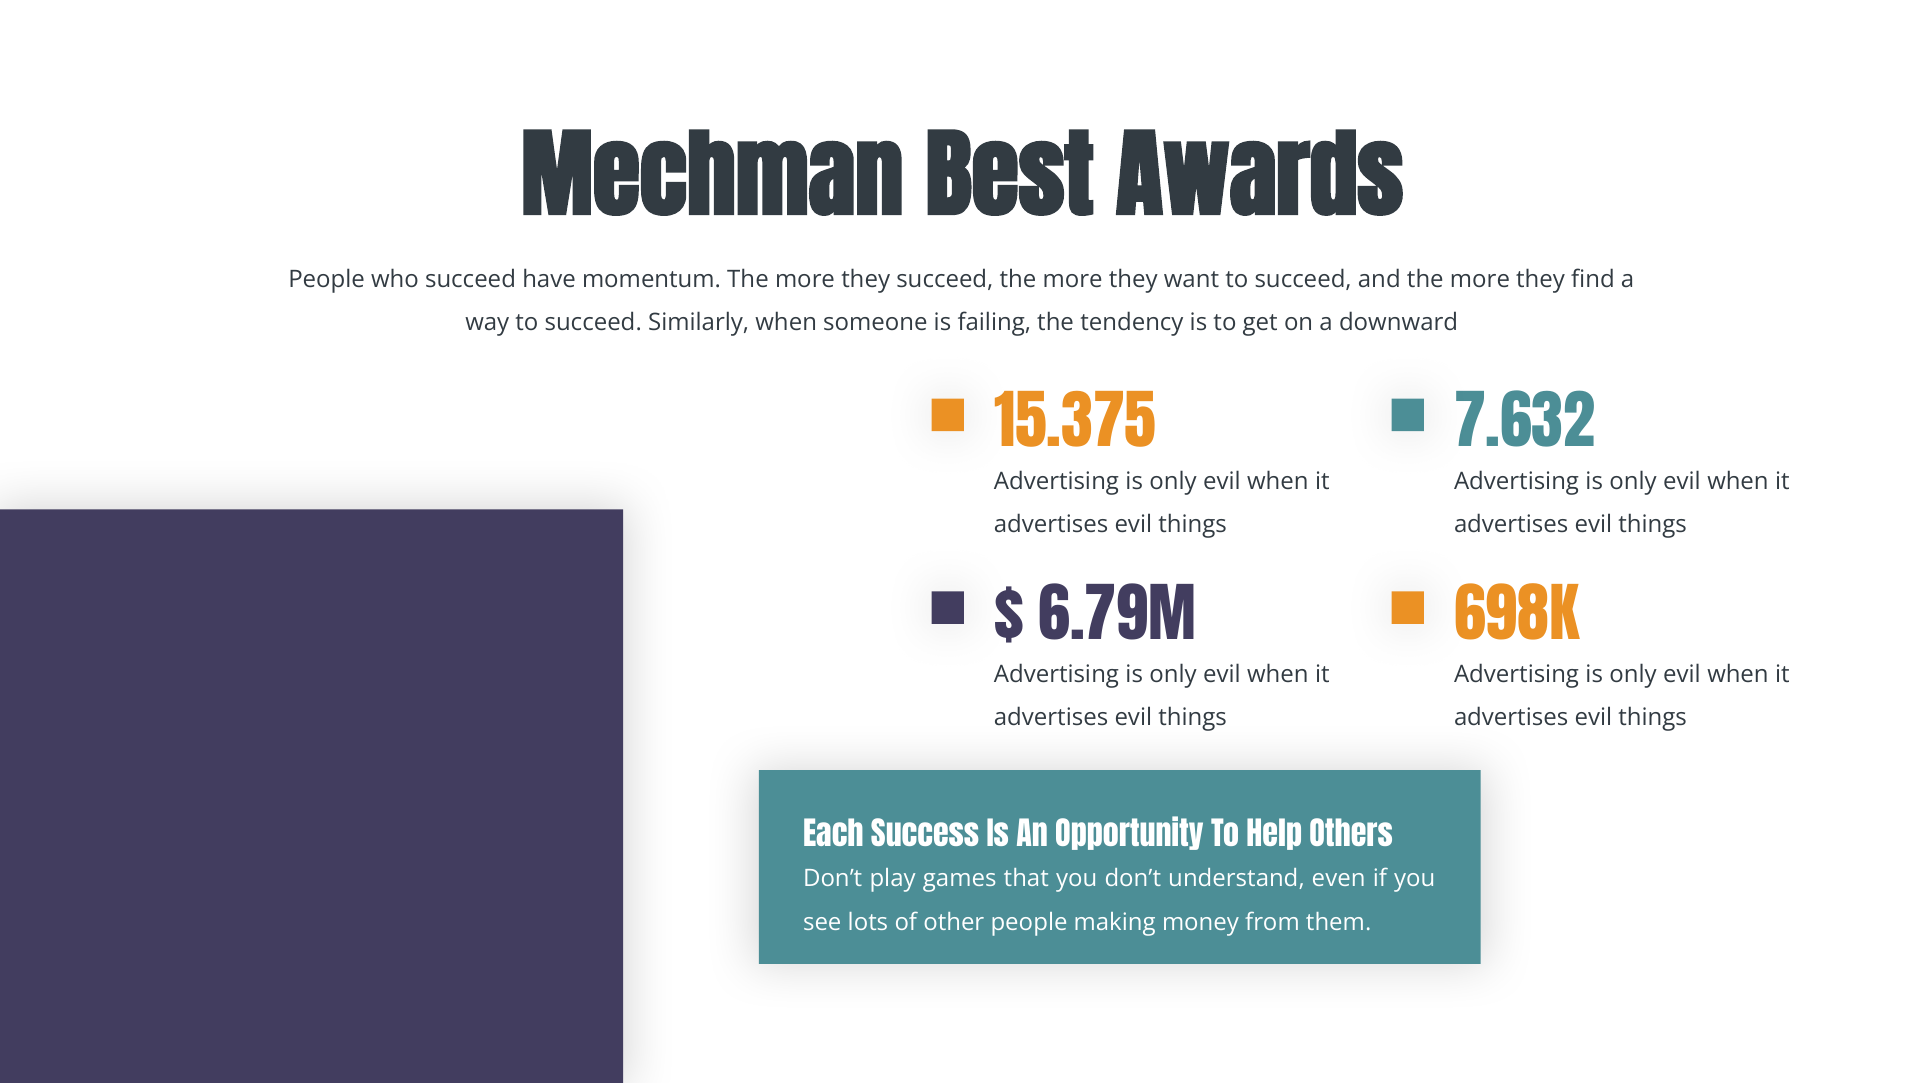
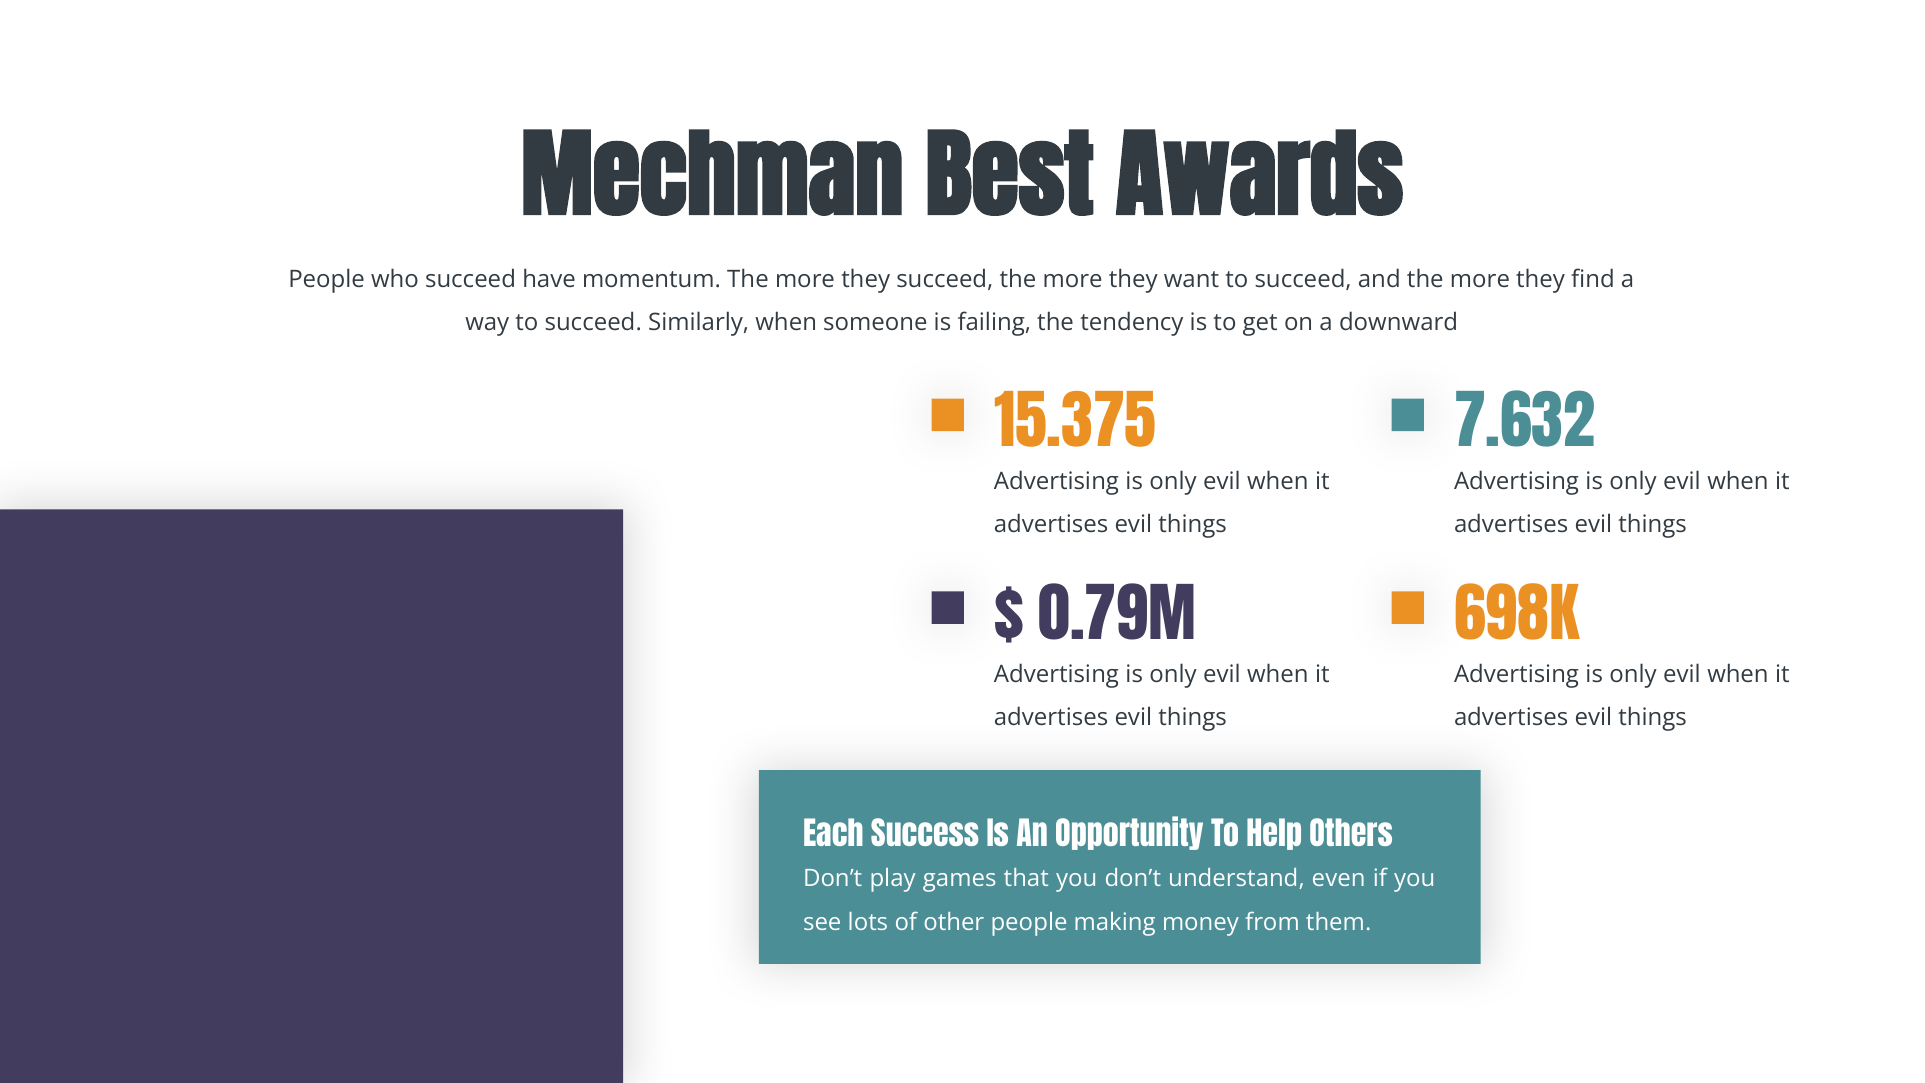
6.79M: 6.79M -> 0.79M (1117, 618)
